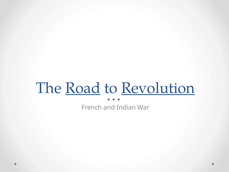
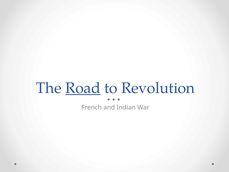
Revolution underline: present -> none (158, 88)
